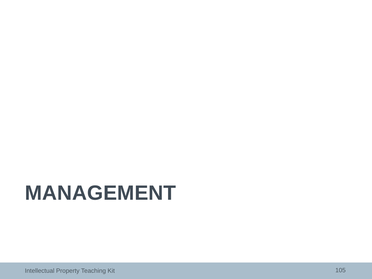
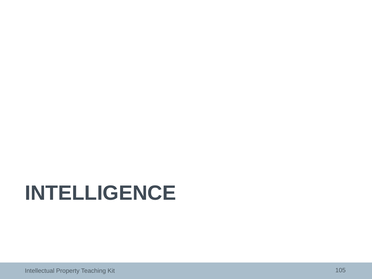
MANAGEMENT: MANAGEMENT -> INTELLIGENCE (100, 193)
